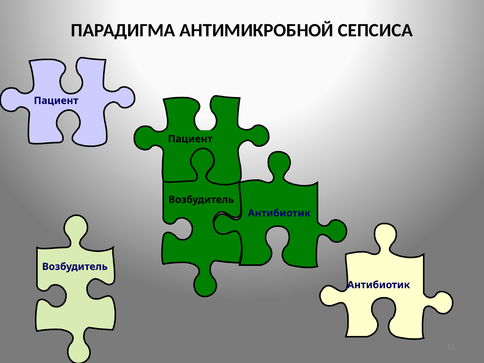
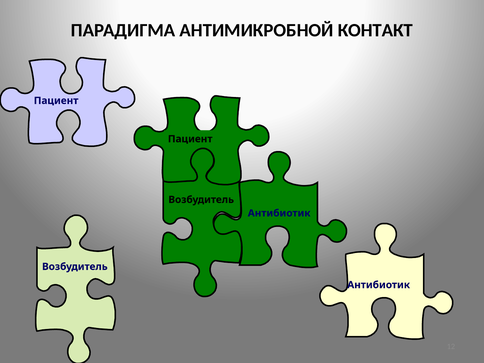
СЕПСИСА: СЕПСИСА -> КОНТАКТ (375, 30)
